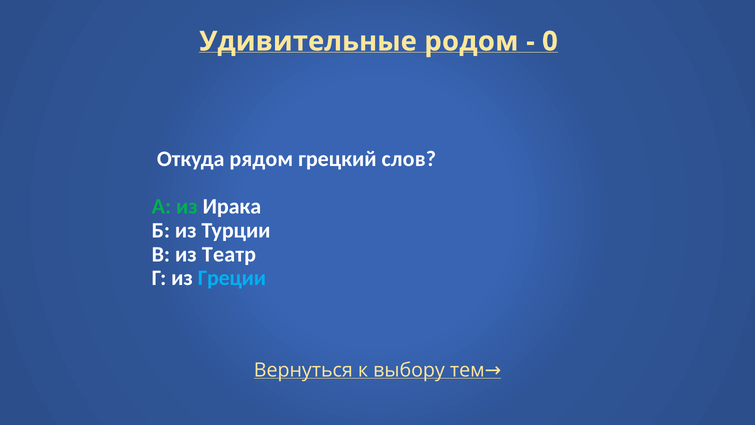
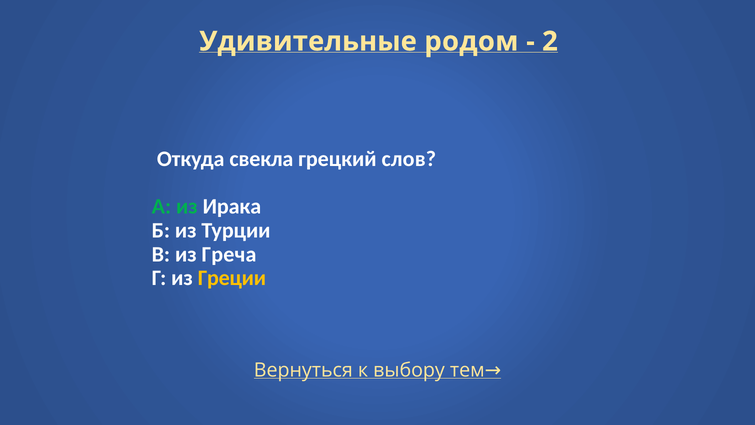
0: 0 -> 2 (550, 41)
рядом: рядом -> свекла (261, 159)
Театр: Театр -> Греча (229, 254)
Греции colour: light blue -> yellow (232, 278)
